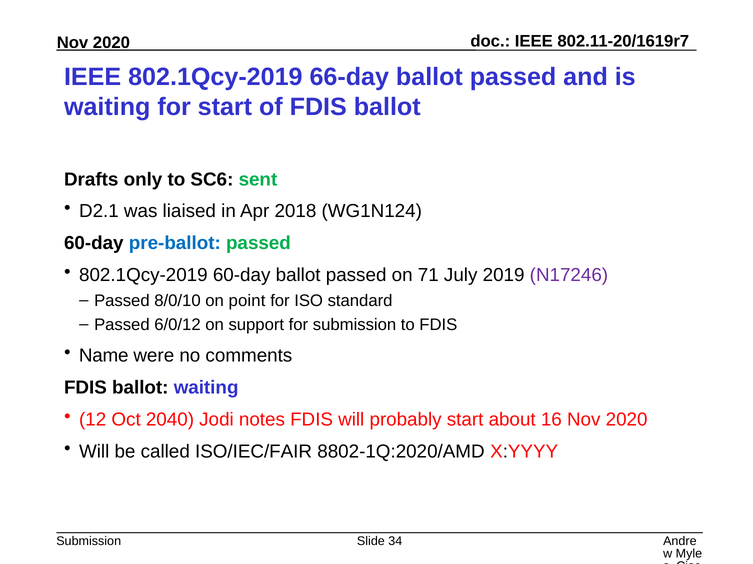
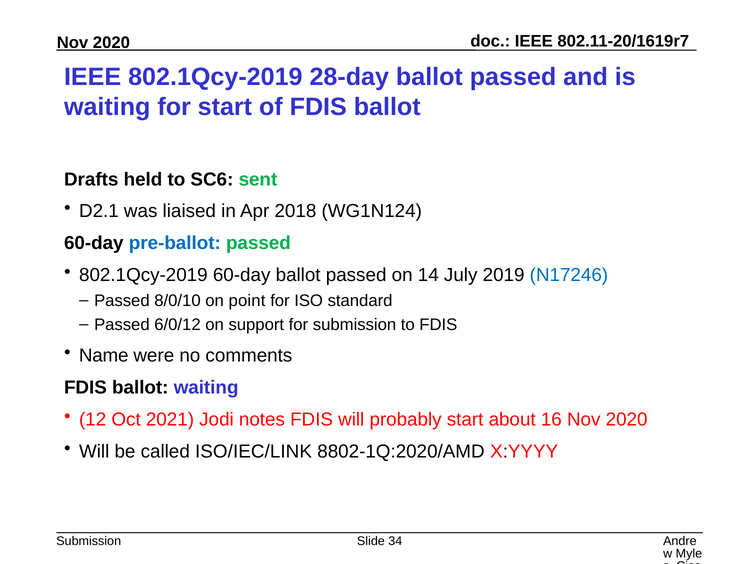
66-day: 66-day -> 28-day (349, 77)
only: only -> held (143, 180)
71: 71 -> 14 (428, 276)
N17246 colour: purple -> blue (569, 276)
2040: 2040 -> 2021 (170, 420)
ISO/IEC/FAIR: ISO/IEC/FAIR -> ISO/IEC/LINK (254, 452)
